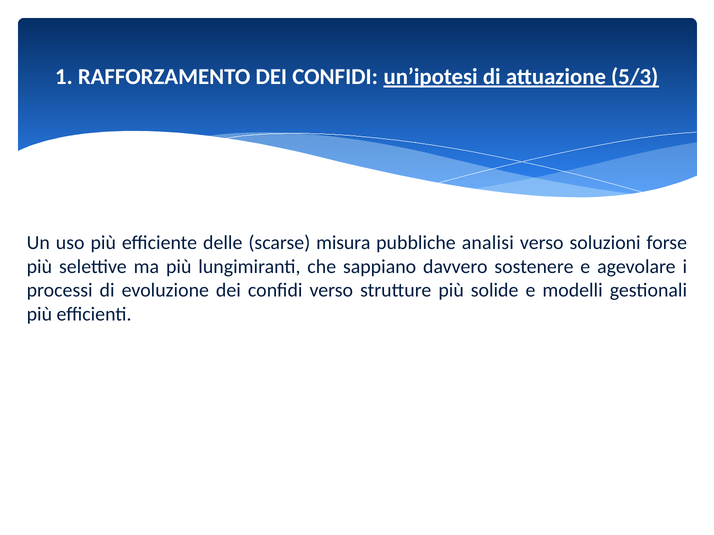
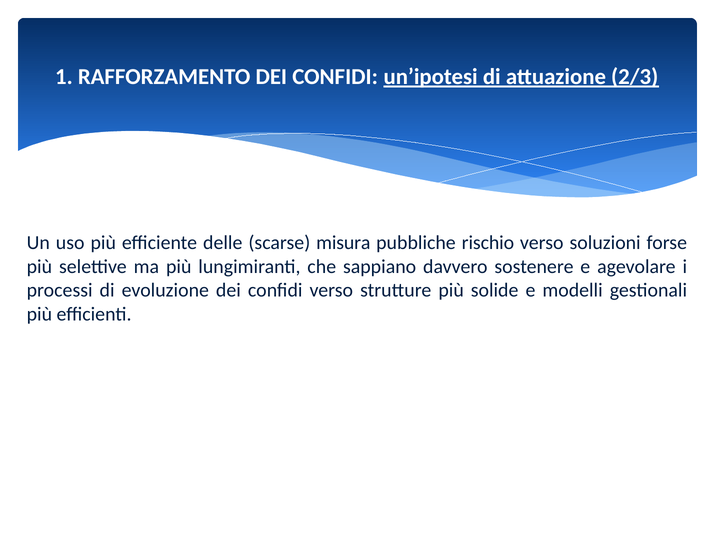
5/3: 5/3 -> 2/3 (635, 77)
analisi: analisi -> rischio (488, 243)
